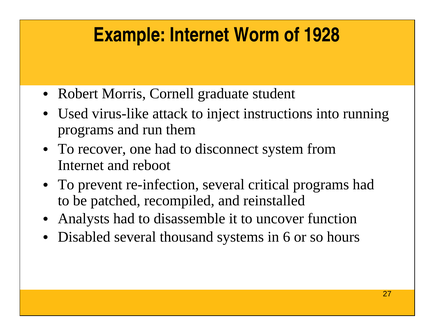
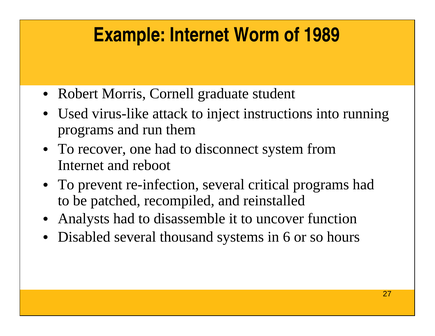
1928: 1928 -> 1989 (322, 35)
